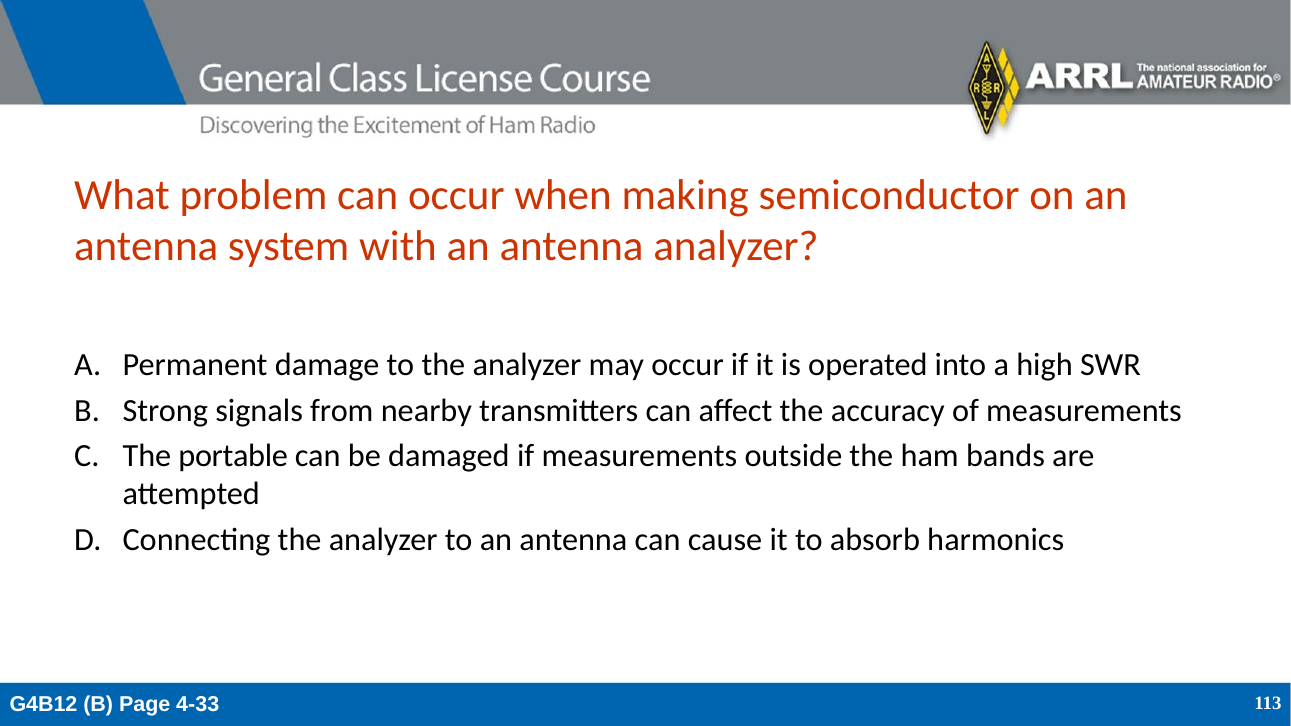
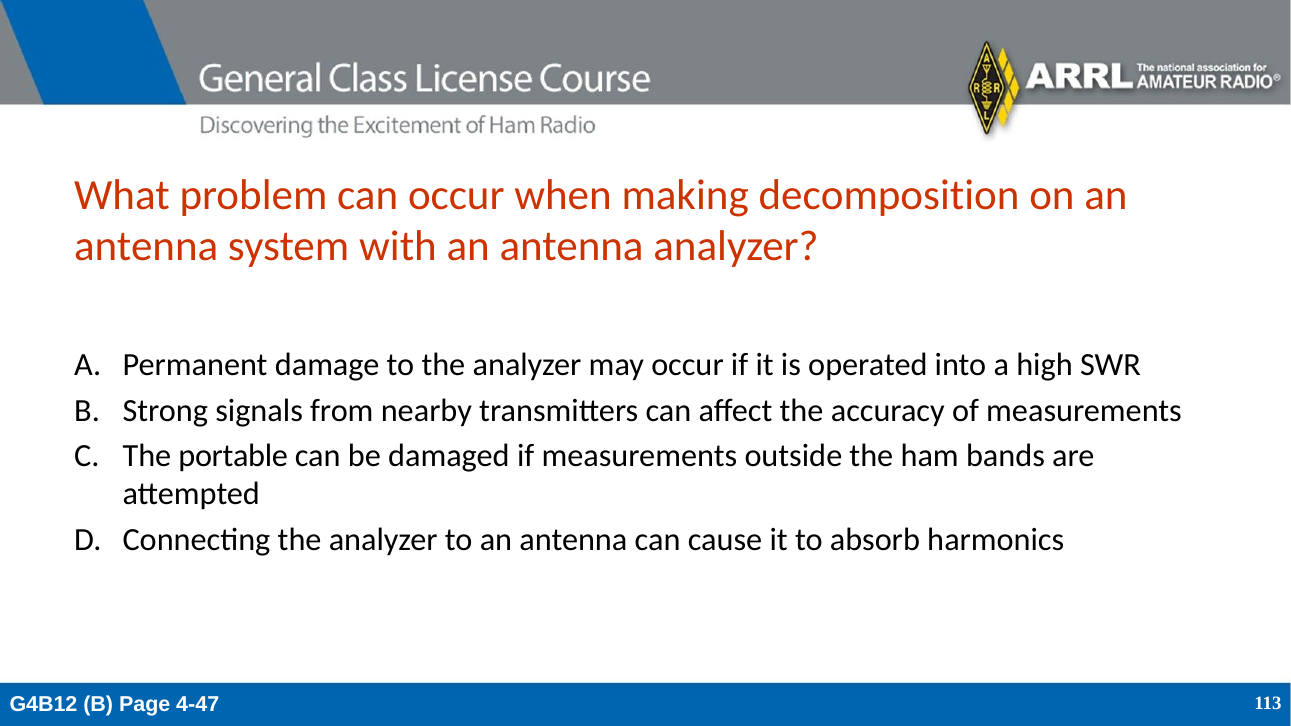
semiconductor: semiconductor -> decomposition (889, 195)
4-33: 4-33 -> 4-47 (198, 705)
